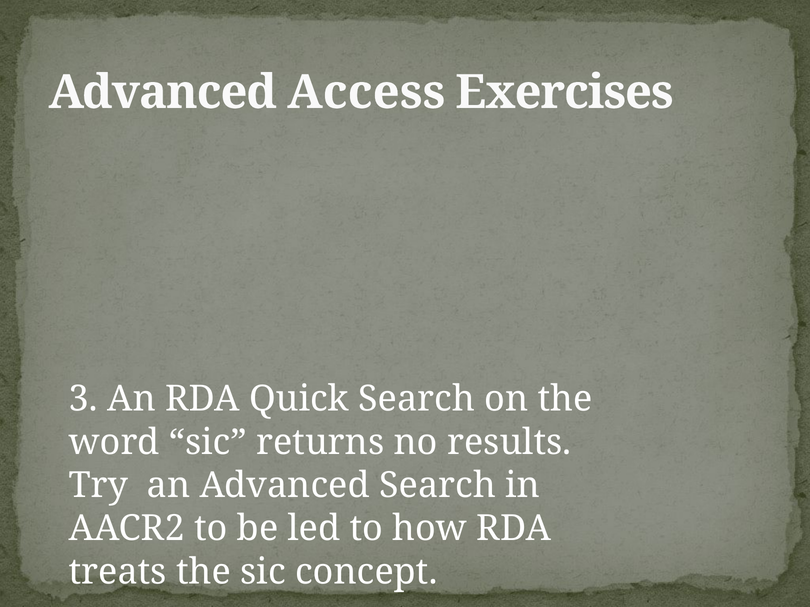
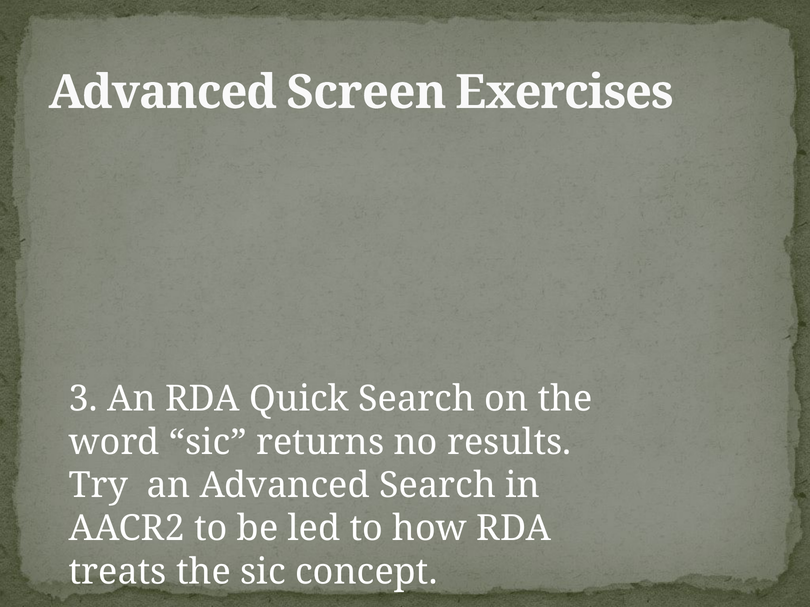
Access: Access -> Screen (366, 92)
